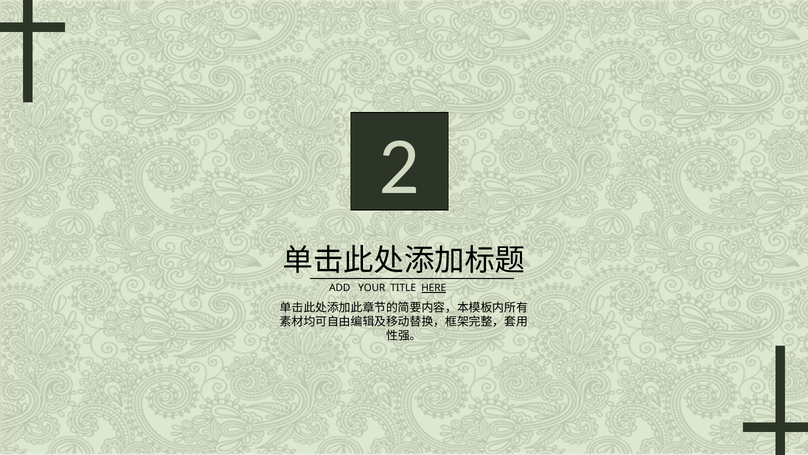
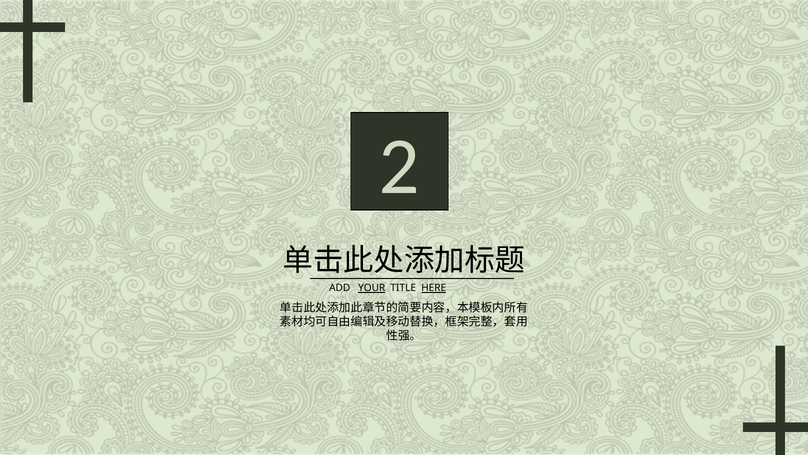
YOUR underline: none -> present (372, 288)
